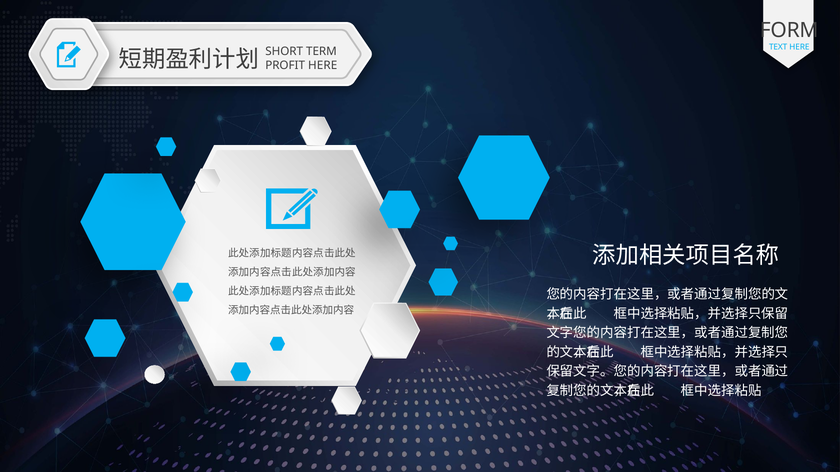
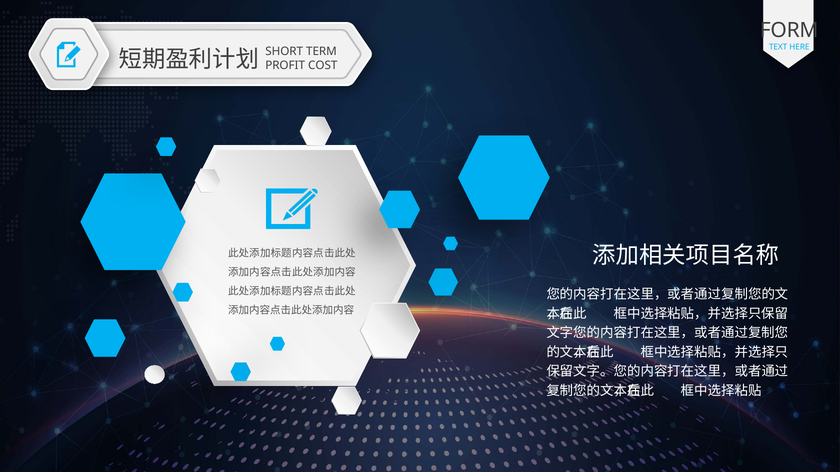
PROFIT HERE: HERE -> COST (323, 65)
